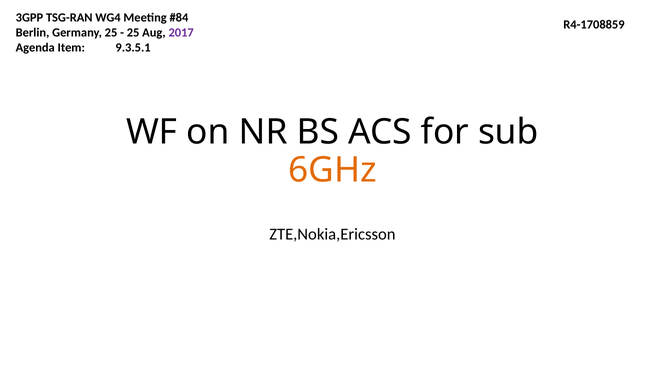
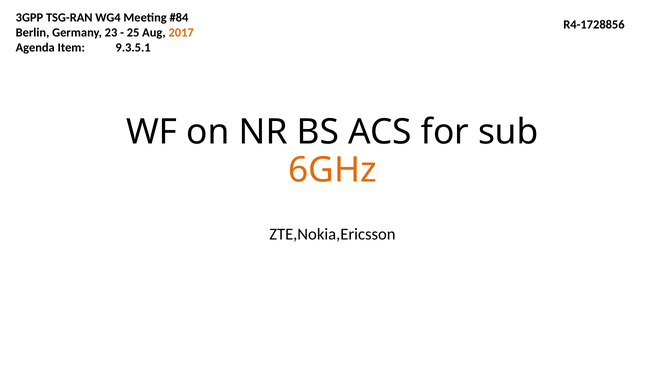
R4-1708859: R4-1708859 -> R4-1728856 (594, 25)
Germany 25: 25 -> 23 (111, 33)
2017 colour: purple -> orange (181, 33)
